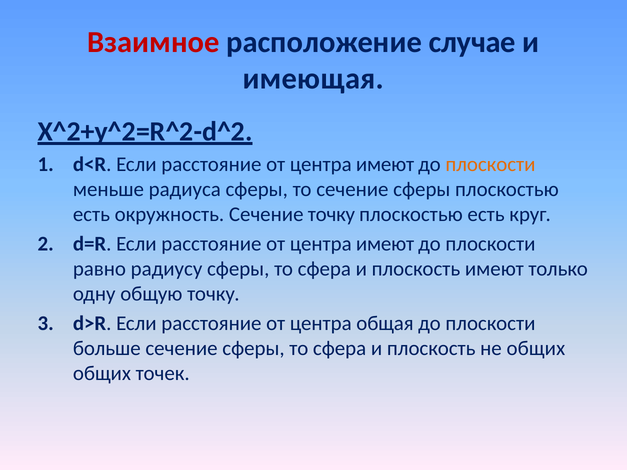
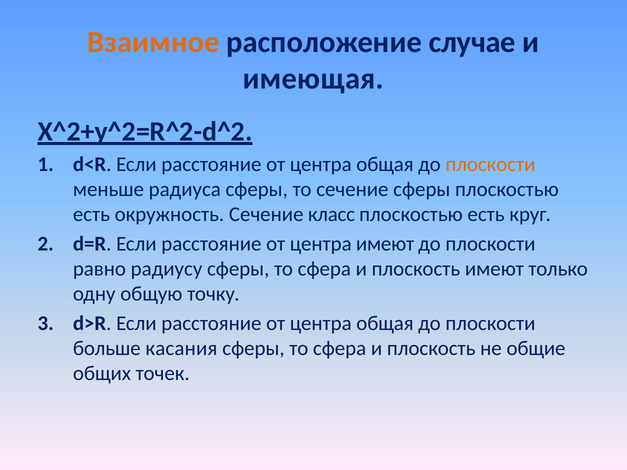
Взаимное colour: red -> orange (153, 42)
имеют: имеют -> общая (385, 164)
Сечение точку: точку -> класс (331, 215)
больше сечение: сечение -> касания (181, 348)
не общих: общих -> общие (536, 348)
